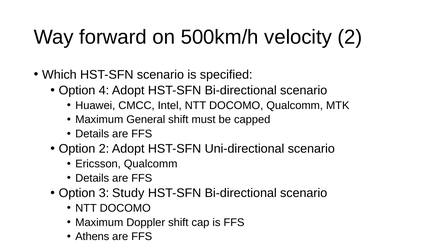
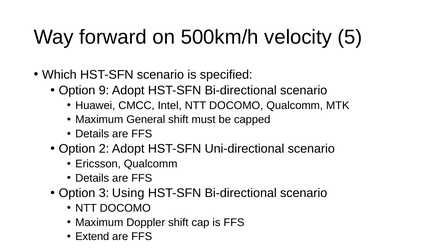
velocity 2: 2 -> 5 (350, 37)
4: 4 -> 9 (104, 90)
Study: Study -> Using (128, 193)
Athens: Athens -> Extend (92, 237)
